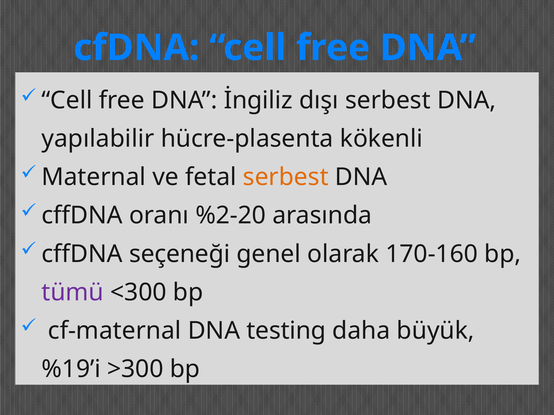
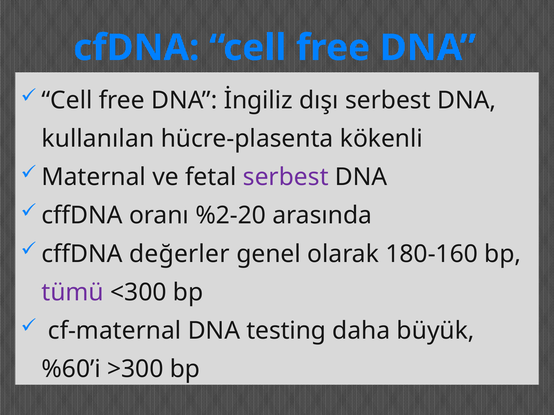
yapılabilir: yapılabilir -> kullanılan (98, 139)
serbest colour: orange -> purple (286, 177)
seçeneği: seçeneği -> değerler (179, 254)
170-160: 170-160 -> 180-160 (432, 254)
%19’i: %19’i -> %60’i (71, 369)
